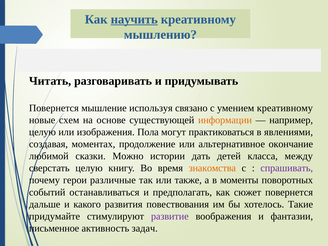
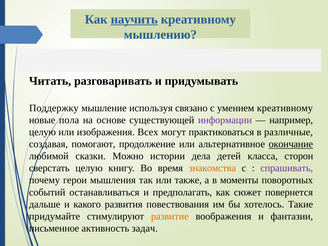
Повернется: Повернется -> Поддержку (54, 108)
схем: схем -> пола (69, 120)
информации colour: orange -> purple (225, 120)
Пола: Пола -> Всех (148, 132)
явлениями: явлениями -> различные (289, 132)
моментах: моментах -> помогают (93, 144)
окончание underline: none -> present (291, 144)
дать: дать -> дела (201, 156)
между: между -> сторон (299, 156)
различные: различные -> мышления (113, 180)
развитие colour: purple -> orange (170, 216)
